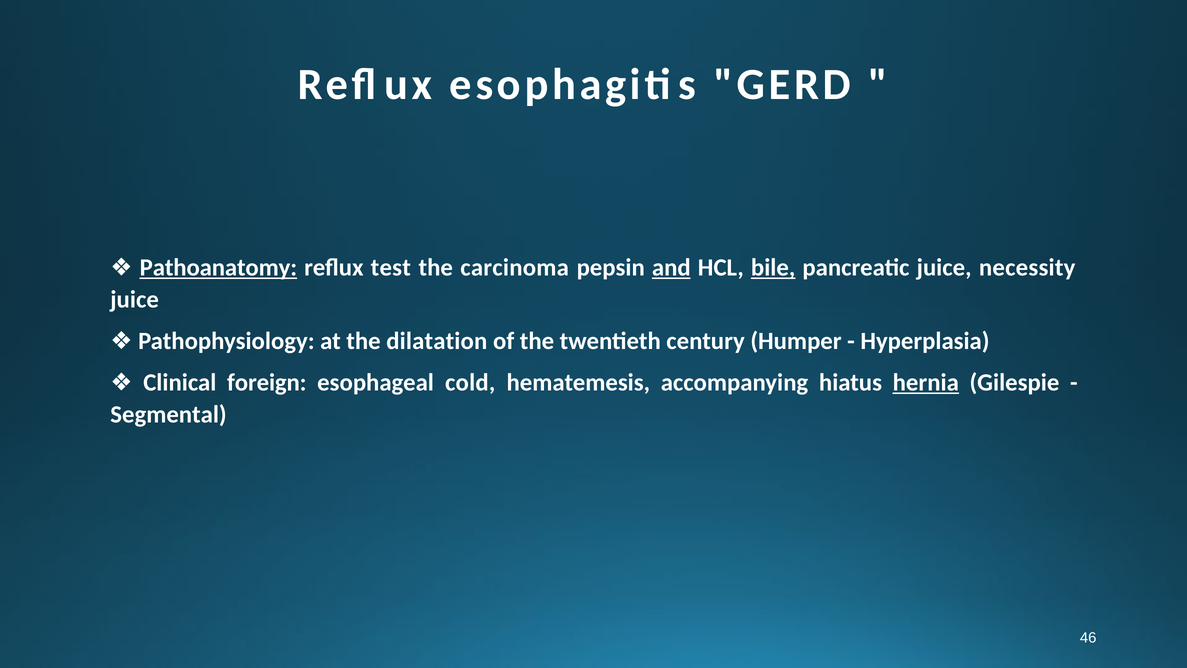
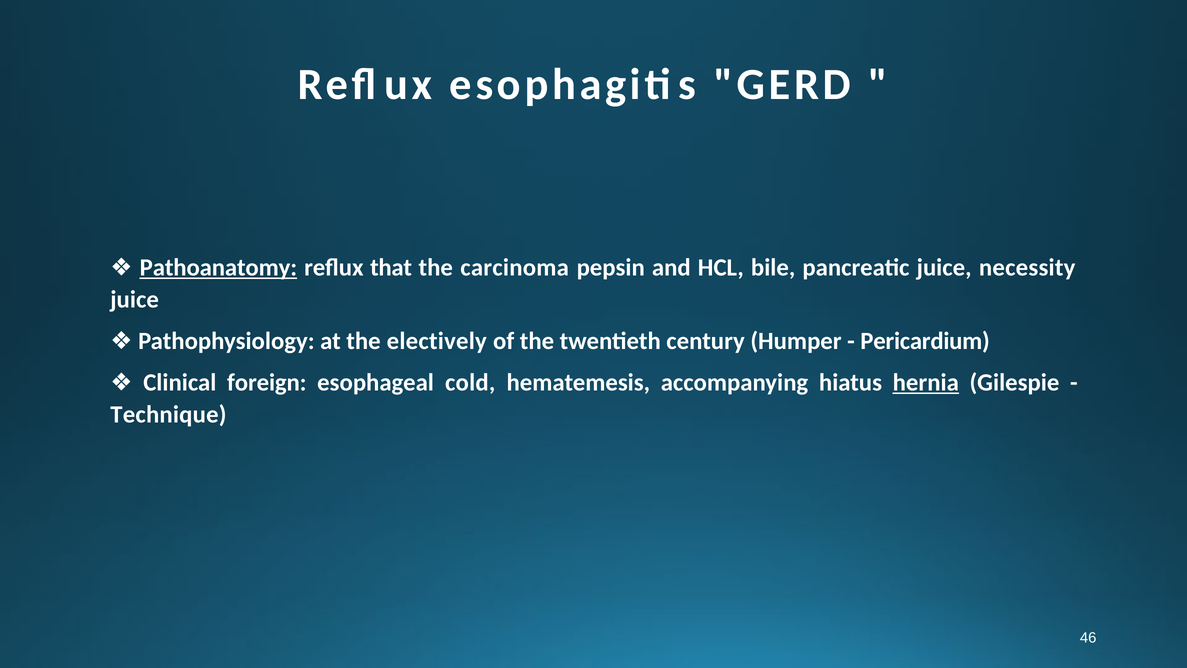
test: test -> that (391, 267)
and underline: present -> none (671, 267)
bile underline: present -> none (773, 267)
dilatation: dilatation -> electively (437, 341)
Hyperplasia: Hyperplasia -> Pericardium (925, 341)
Segmental: Segmental -> Technique (168, 414)
